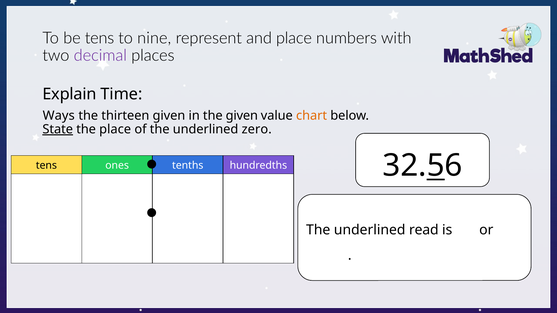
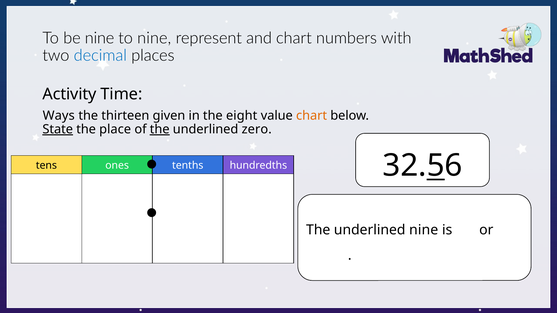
be tens: tens -> nine (100, 38)
and place: place -> chart (294, 38)
decimal colour: purple -> blue (100, 56)
Explain: Explain -> Activity (69, 94)
the given: given -> eight (242, 116)
the underline: none -> present (160, 129)
underlined read: read -> nine (424, 230)
